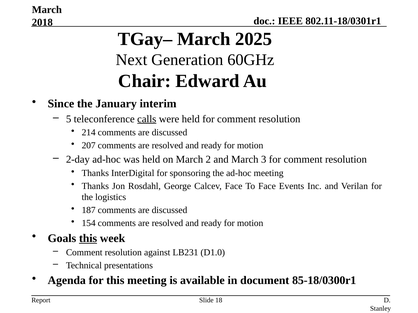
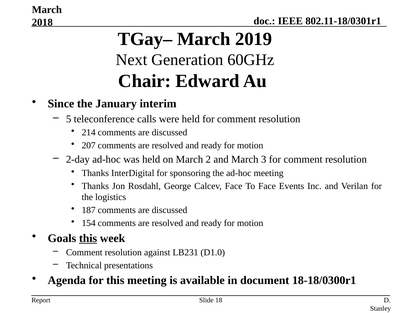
2025: 2025 -> 2019 (254, 39)
calls underline: present -> none (147, 119)
85-18/0300r1: 85-18/0300r1 -> 18-18/0300r1 (324, 281)
